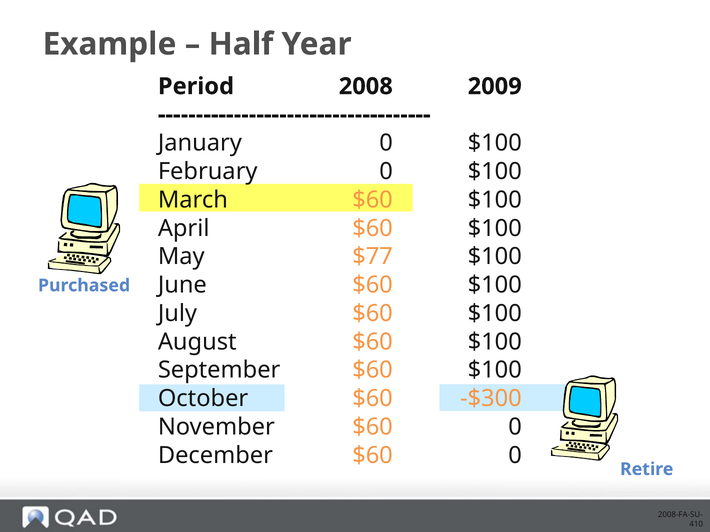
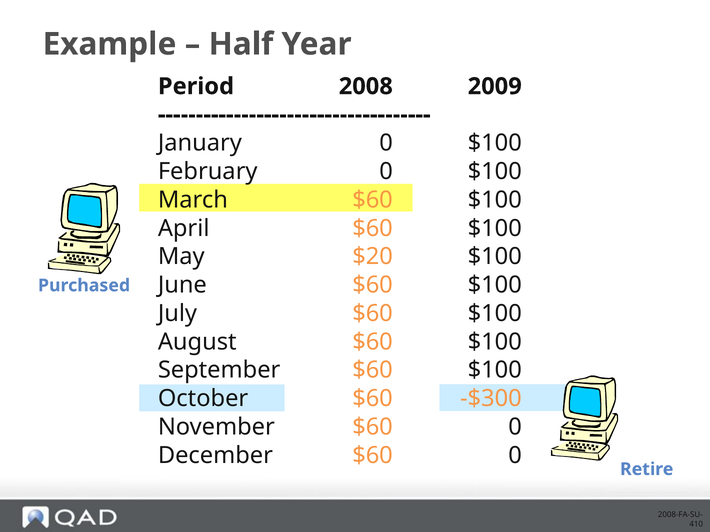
$77: $77 -> $20 (373, 257)
